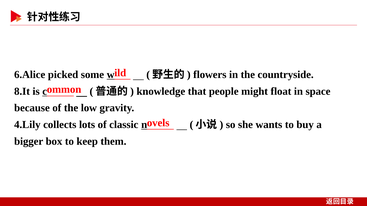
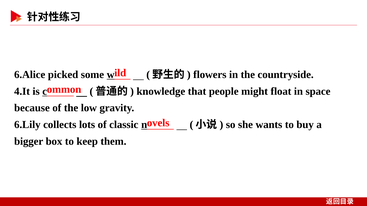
8.It: 8.It -> 4.It (22, 91)
4.Lily: 4.Lily -> 6.Lily (27, 125)
